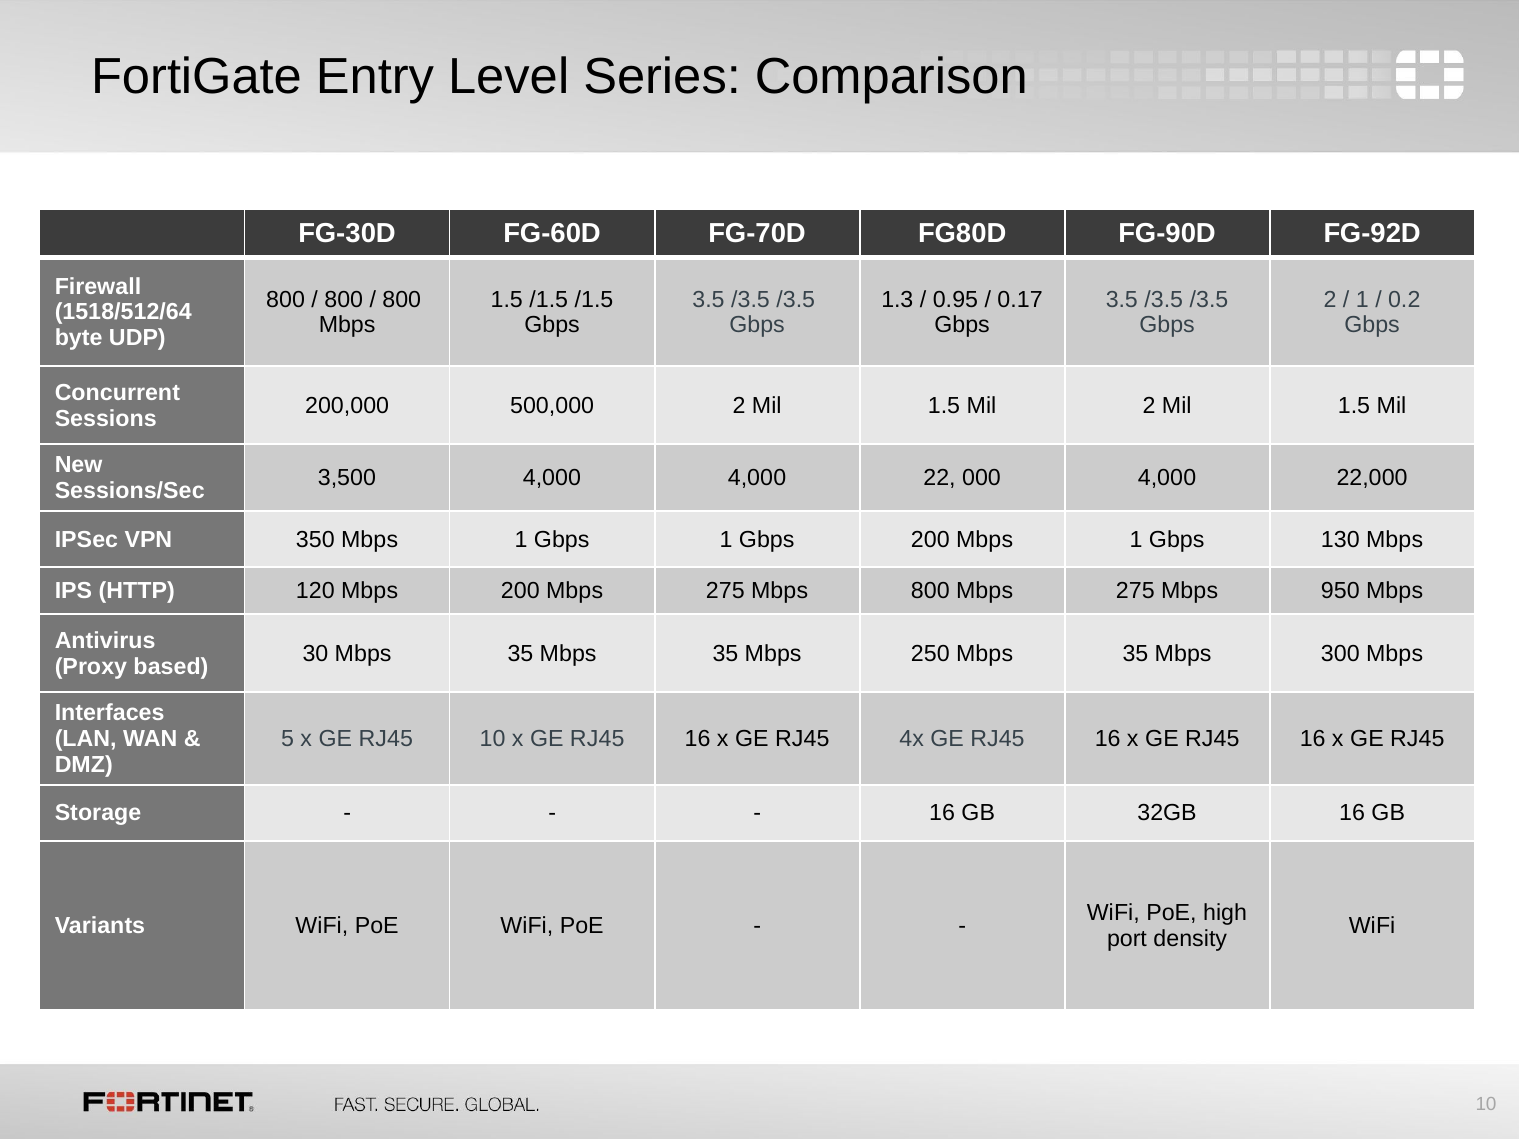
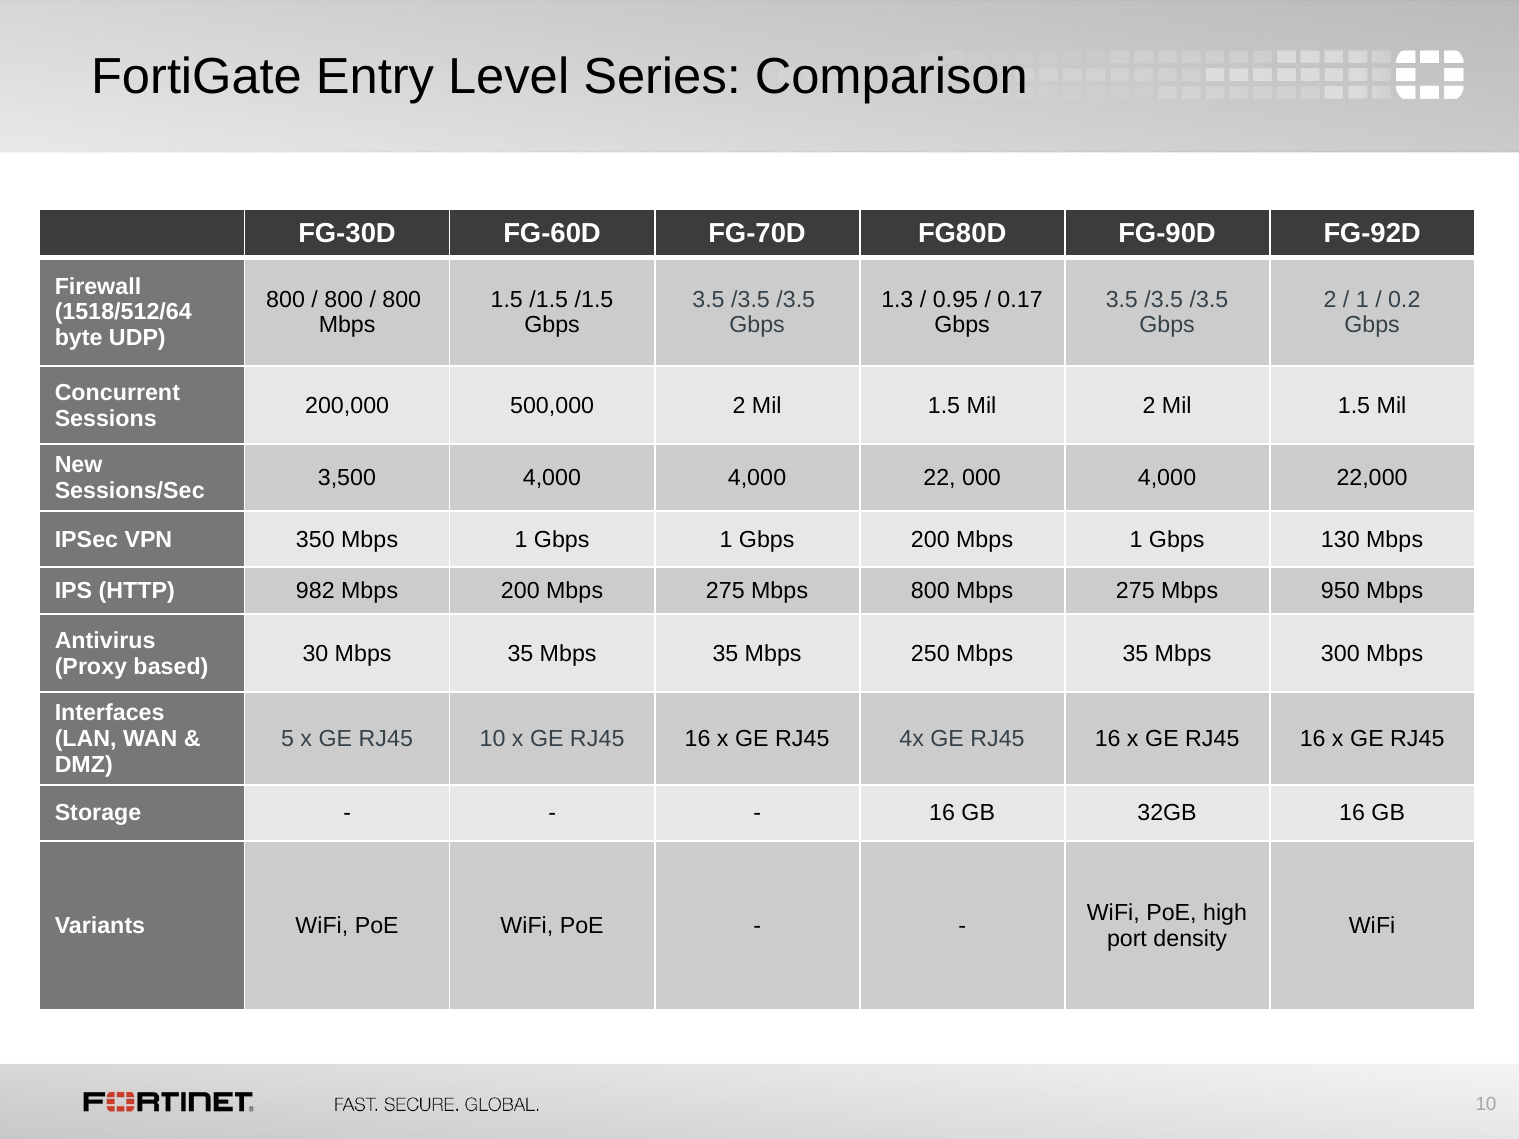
120: 120 -> 982 (315, 591)
